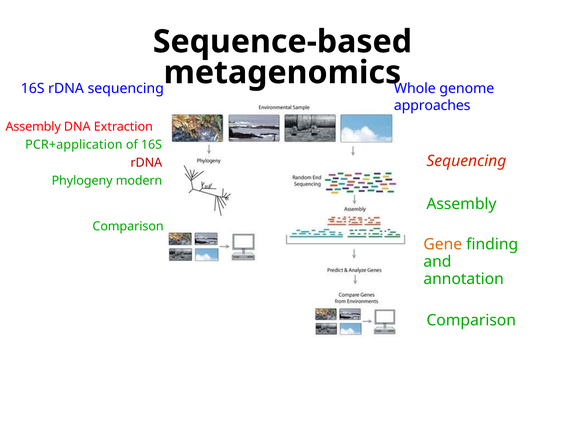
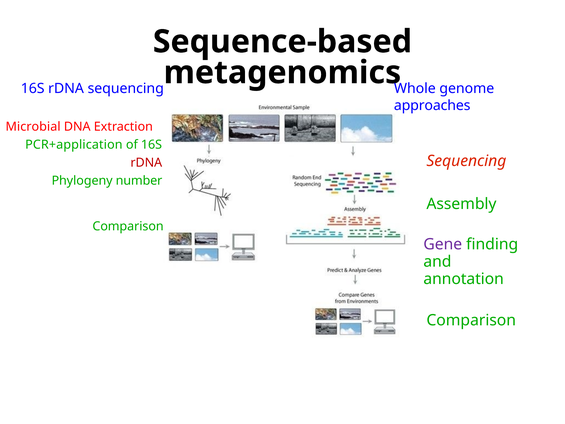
Assembly: Assembly -> Microbial (33, 126)
modern: modern -> number (139, 181)
Gene colour: orange -> purple (443, 244)
